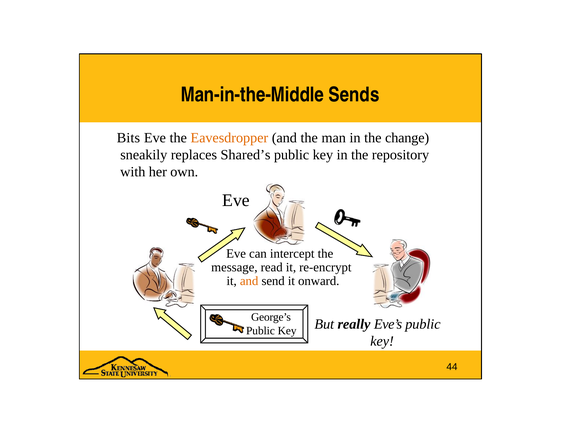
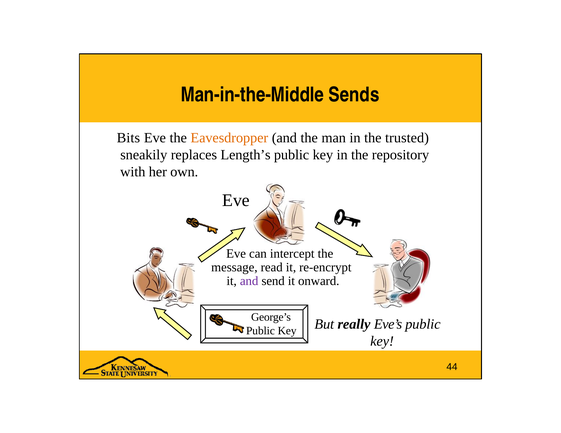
change: change -> trusted (407, 138)
Shared’s: Shared’s -> Length’s (246, 155)
and colour: orange -> purple (249, 281)
